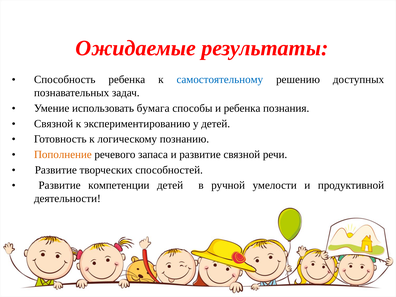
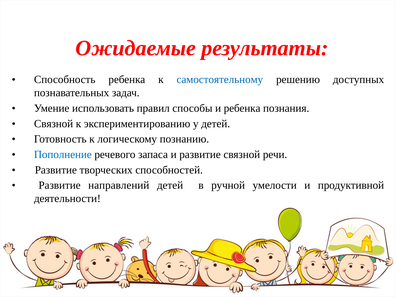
бумага: бумага -> правил (153, 108)
Пополнение colour: orange -> blue (63, 154)
компетенции: компетенции -> направлений (119, 185)
